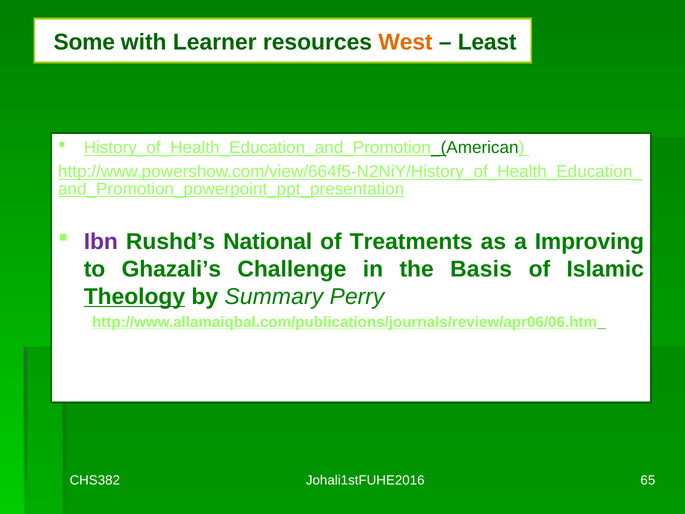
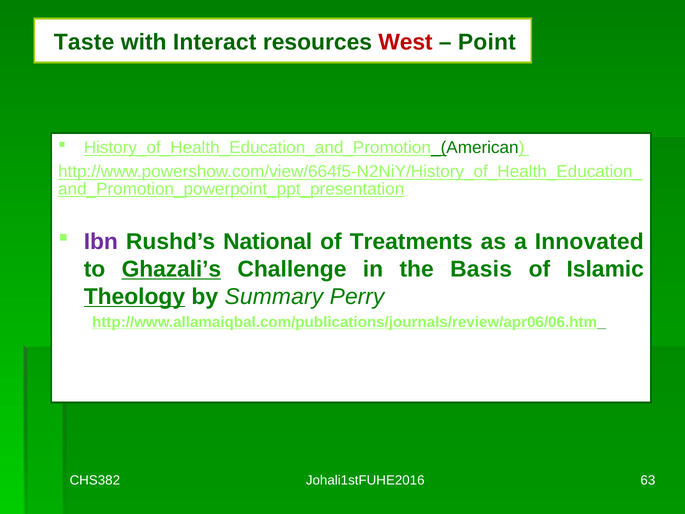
Some: Some -> Taste (84, 42)
Learner: Learner -> Interact (215, 42)
West colour: orange -> red (405, 42)
Least: Least -> Point (487, 42)
Improving: Improving -> Innovated (589, 242)
Ghazali’s underline: none -> present (171, 269)
65: 65 -> 63 (648, 480)
